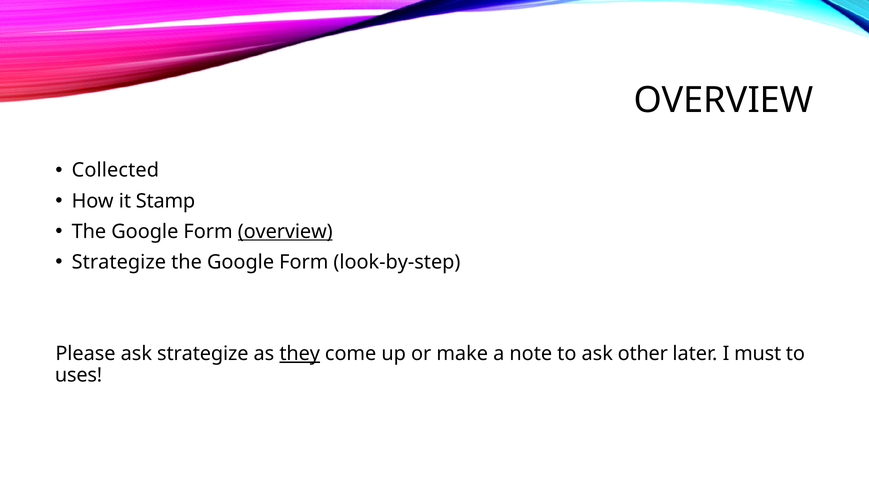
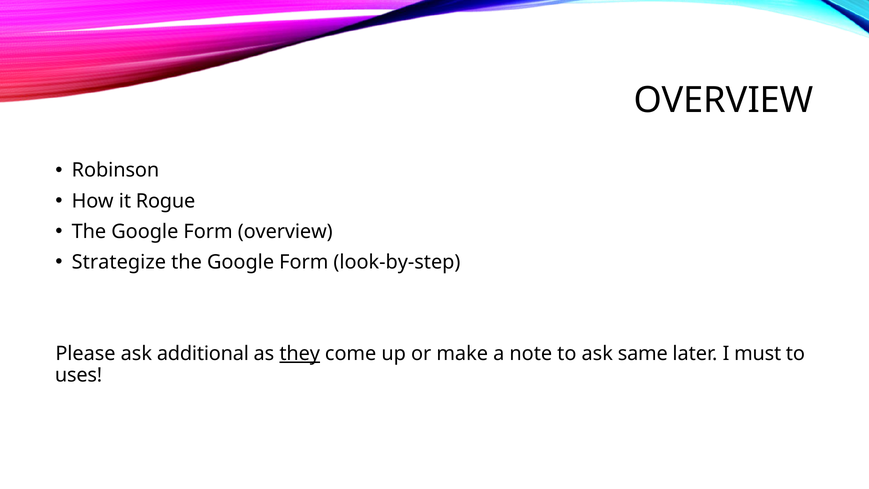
Collected: Collected -> Robinson (115, 170)
Stamp: Stamp -> Rogue (166, 201)
overview underline: present -> none (285, 231)
ask strategize: strategize -> additional (203, 354)
other: other -> same (643, 354)
